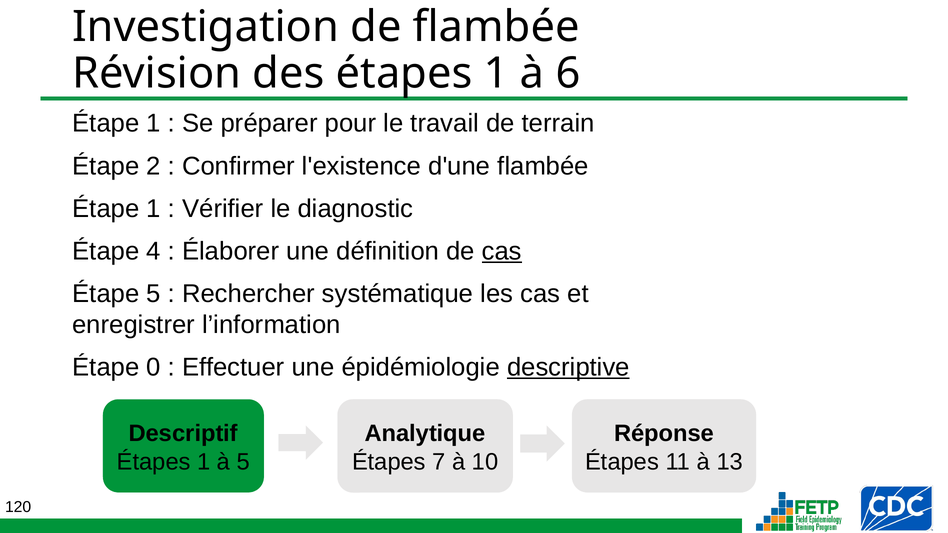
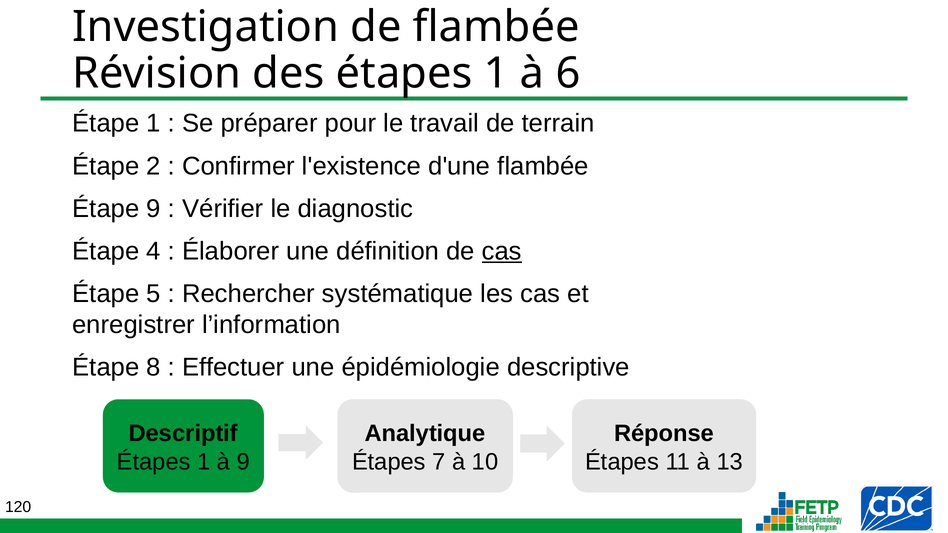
1: 1 -> 9 (154, 209)
0: 0 -> 8 (154, 367)
descriptive underline: present -> none (568, 367)
à 5: 5 -> 9 (243, 462)
